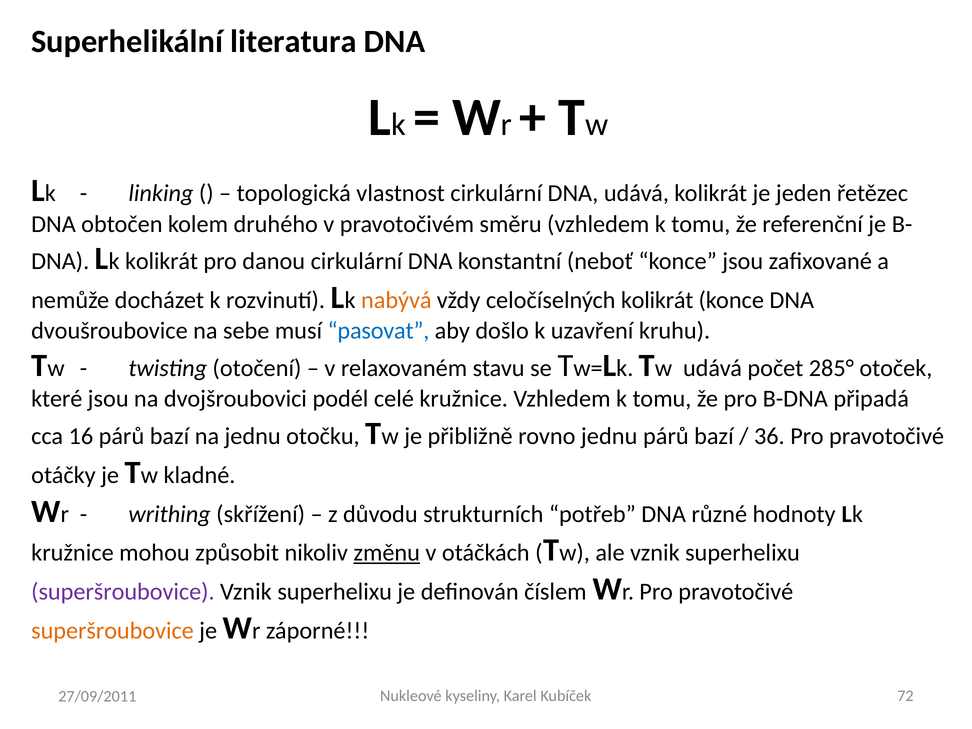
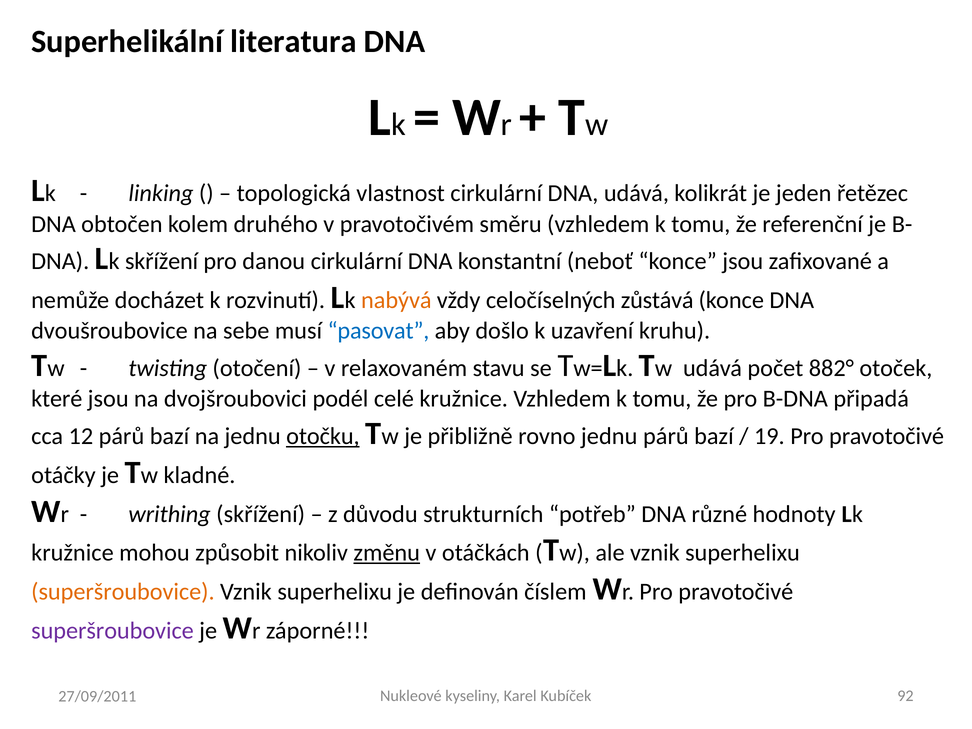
k kolikrát: kolikrát -> skřížení (162, 261)
celočíselných kolikrát: kolikrát -> zůstává (657, 300)
285°: 285° -> 882° (831, 368)
16: 16 -> 12 (81, 436)
otočku underline: none -> present (323, 436)
36: 36 -> 19 (769, 436)
superšroubovice colour: purple -> orange (123, 592)
superšroubovice colour: orange -> purple (112, 631)
72: 72 -> 92 (905, 696)
